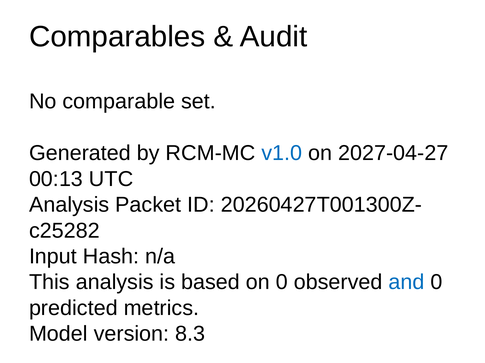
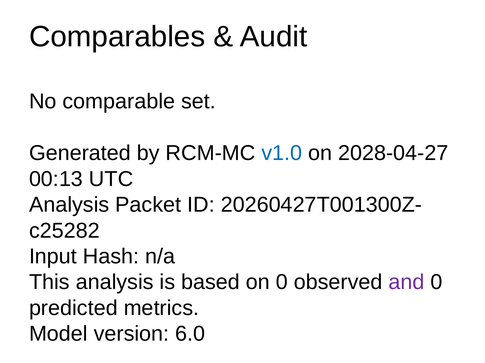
2027-04-27: 2027-04-27 -> 2028-04-27 (393, 153)
and colour: blue -> purple (407, 283)
8.3: 8.3 -> 6.0 (190, 335)
